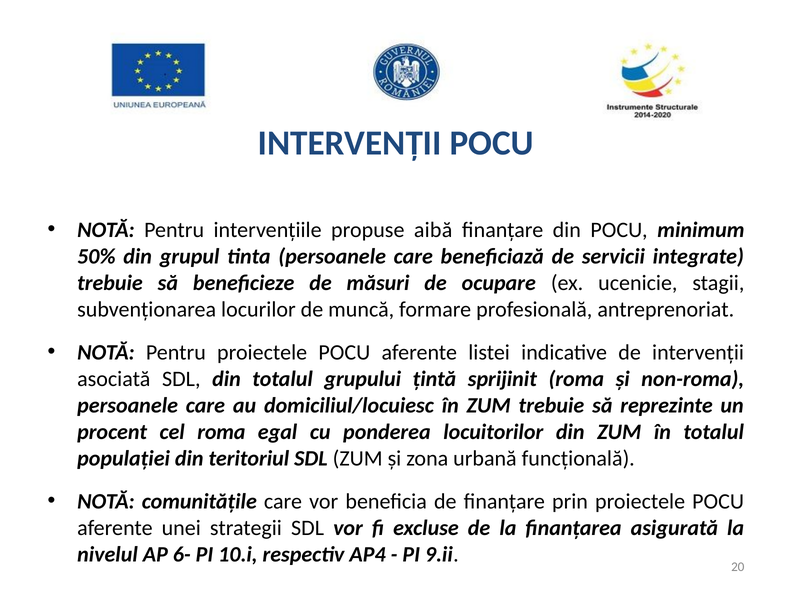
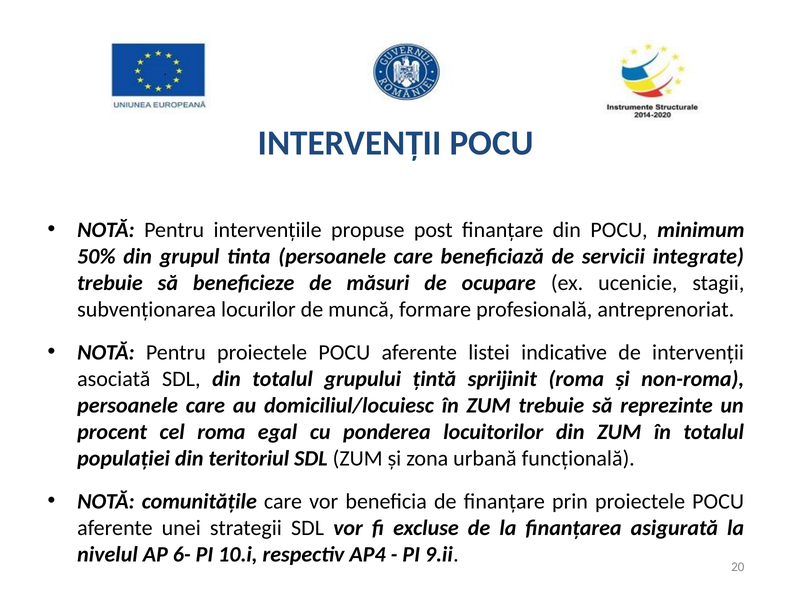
aibă: aibă -> post (433, 230)
